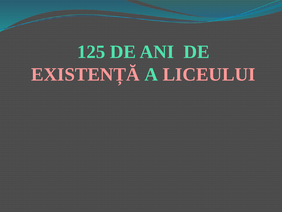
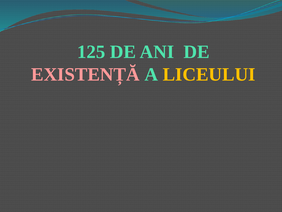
LICEULUI colour: pink -> yellow (209, 74)
